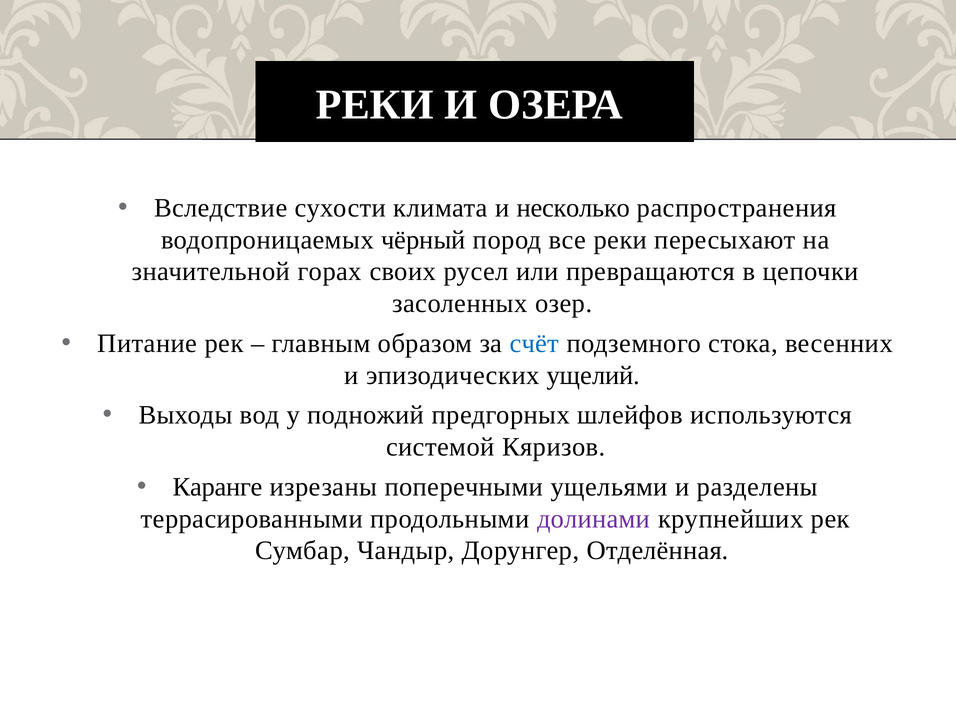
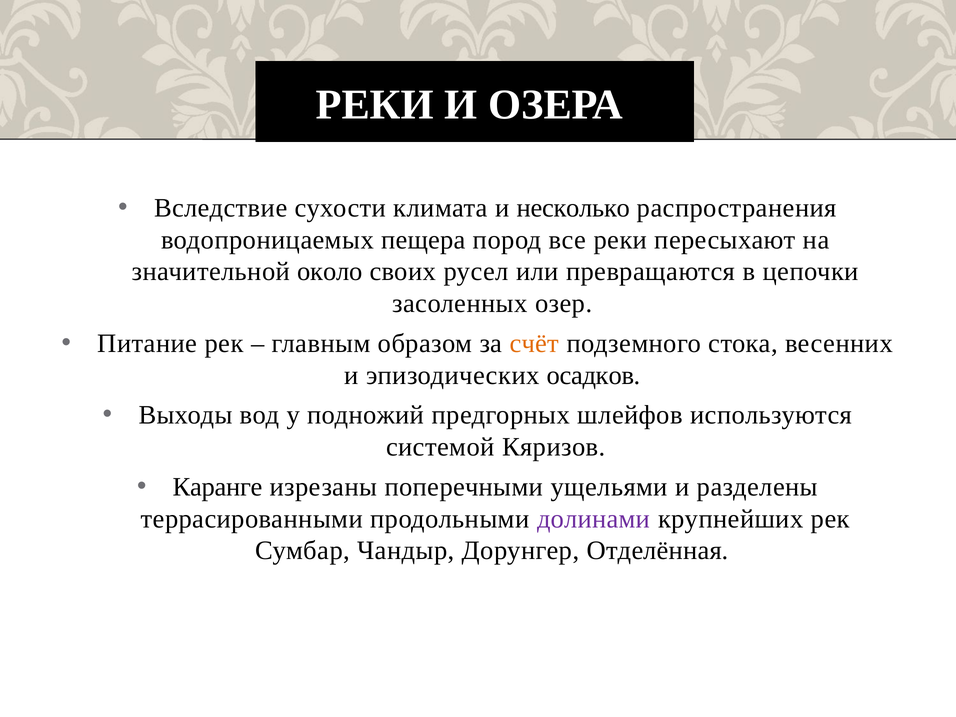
чёрный: чёрный -> пещера (423, 240)
горах: горах -> около (330, 272)
счёт colour: blue -> orange (534, 343)
ущелий: ущелий -> осадков (594, 375)
